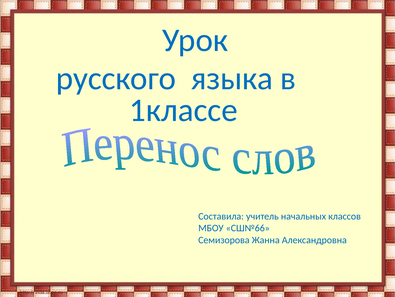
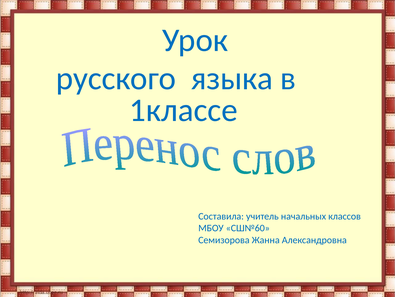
СШ№66: СШ№66 -> СШ№60 (248, 228)
